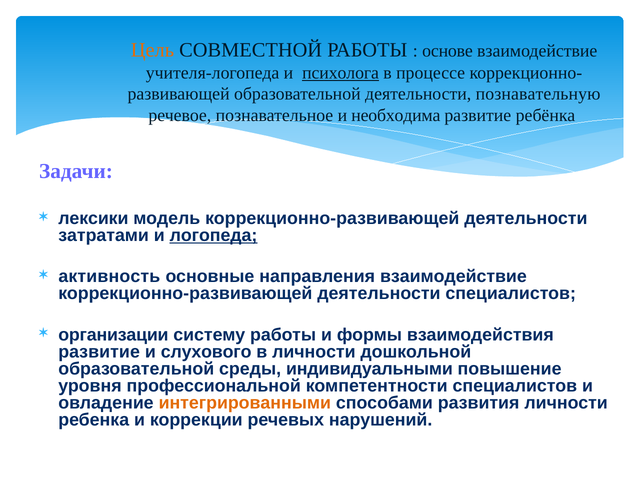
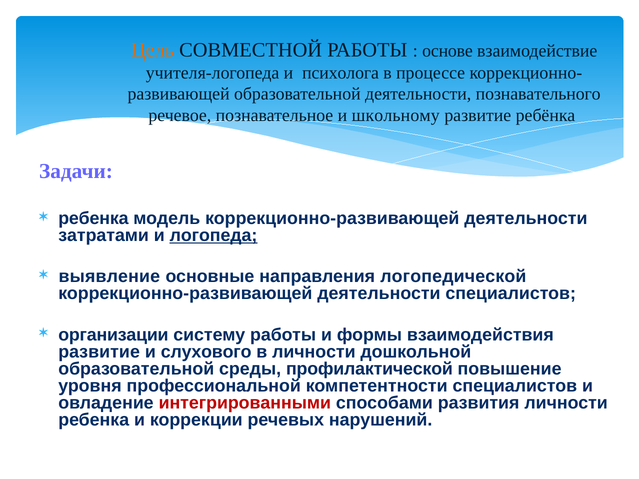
психолога underline: present -> none (341, 73)
познавательную: познавательную -> познавательного (538, 94)
необходима: необходима -> школьному (396, 115)
лексики: лексики -> ребенка (93, 218)
активность: активность -> выявление (109, 277)
направления взаимодействие: взаимодействие -> логопедической (453, 277)
индивидуальными: индивидуальными -> профилактической (369, 369)
интегрированными colour: orange -> red (245, 403)
